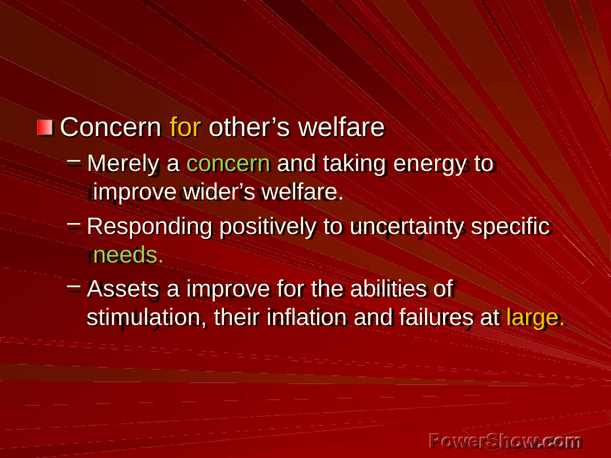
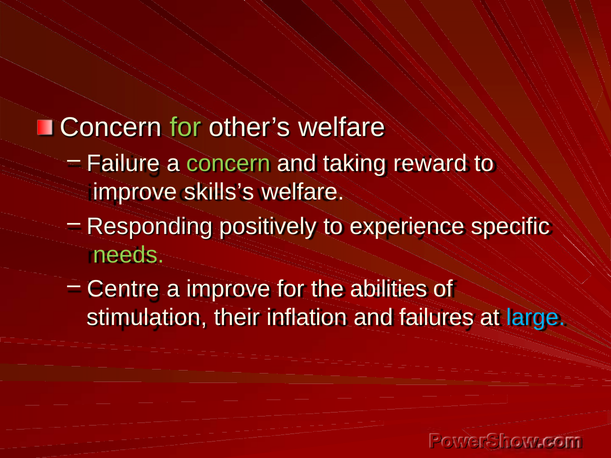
for colour: yellow -> light green (185, 127)
Merely: Merely -> Failure (123, 164)
energy: energy -> reward (430, 164)
wider’s: wider’s -> skills’s (219, 192)
uncertainty: uncertainty -> experience (407, 226)
Assets: Assets -> Centre (123, 289)
large colour: yellow -> light blue (536, 318)
